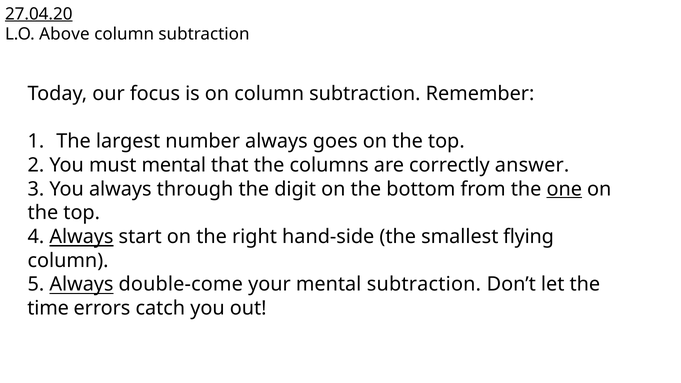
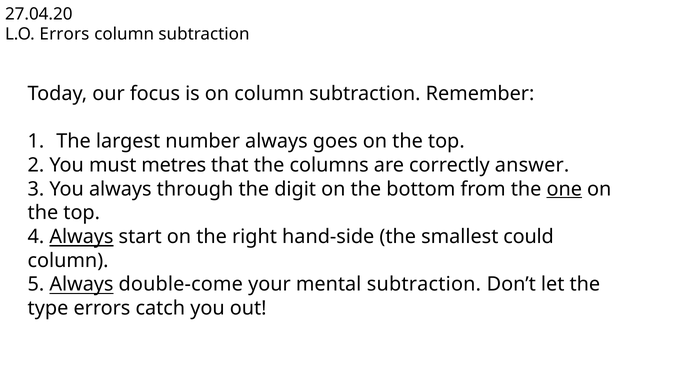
27.04.20 underline: present -> none (39, 14)
L.O Above: Above -> Errors (64, 34)
must mental: mental -> metres (174, 165)
flying: flying -> could (529, 237)
time: time -> type (48, 308)
